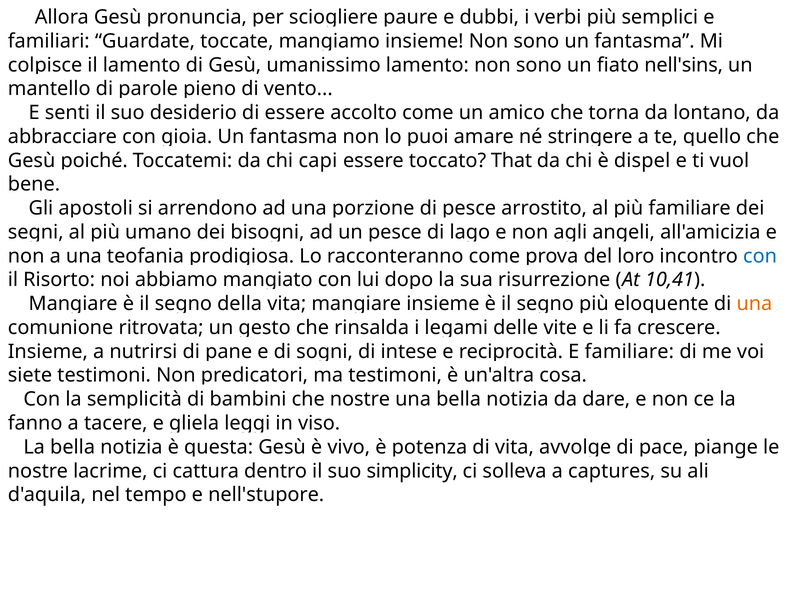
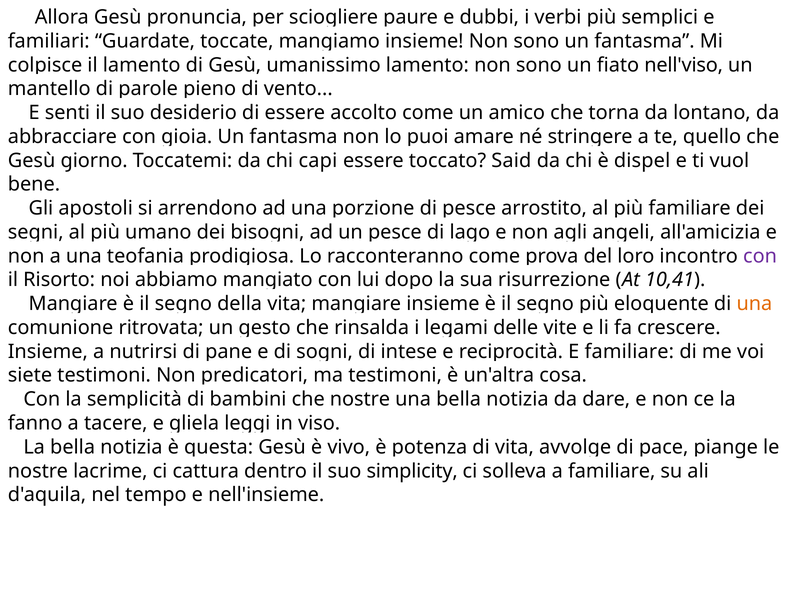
nell'sins: nell'sins -> nell'viso (684, 65)
poiché: poiché -> giorno (94, 161)
That: That -> Said (511, 161)
con colour: blue -> purple (760, 256)
a captures: captures -> familiare (612, 472)
nell'stupore: nell'stupore -> nell'insieme (266, 495)
